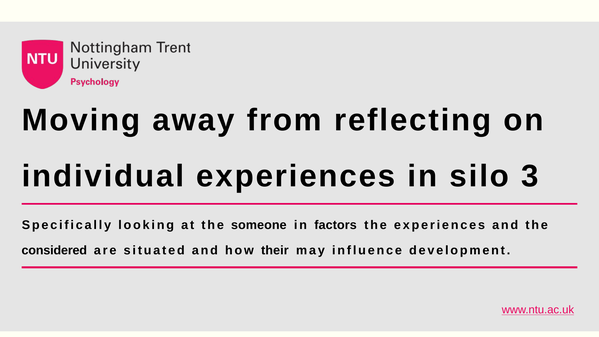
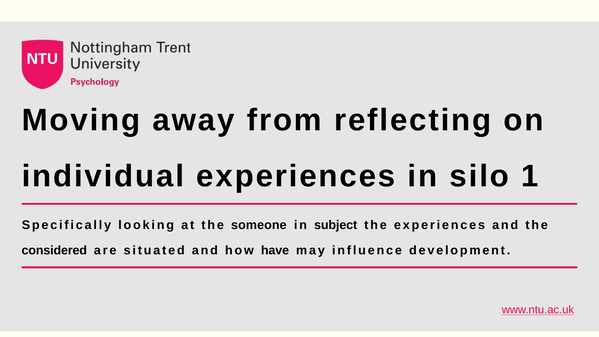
3: 3 -> 1 (530, 176)
factors: factors -> subject (336, 225)
their: their -> have (275, 250)
